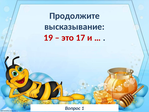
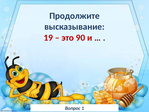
17: 17 -> 90 (80, 38)
